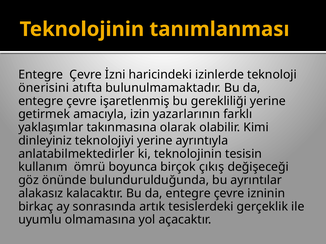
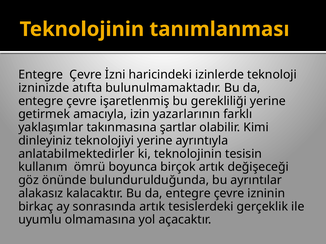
önerisini: önerisini -> izninizde (44, 88)
olarak: olarak -> şartlar (178, 128)
birçok çıkış: çıkış -> artık (212, 167)
